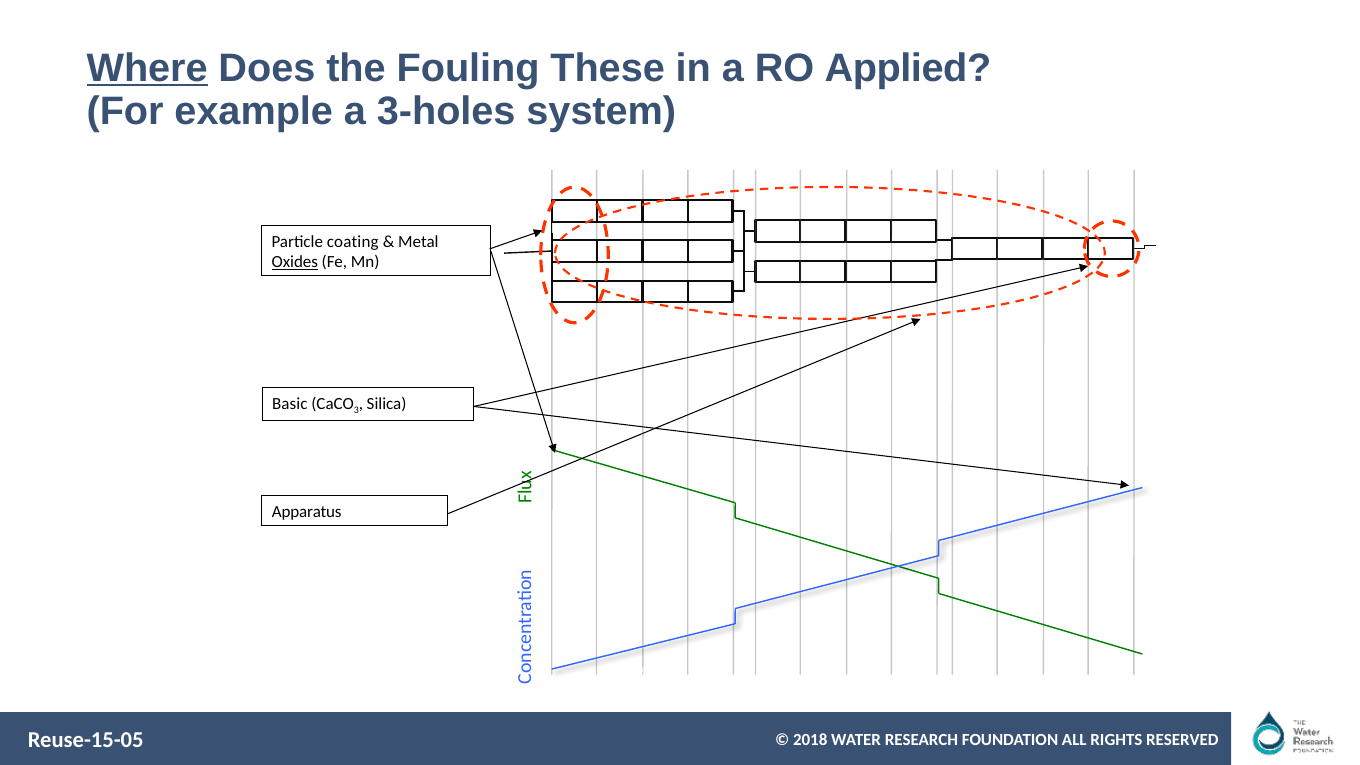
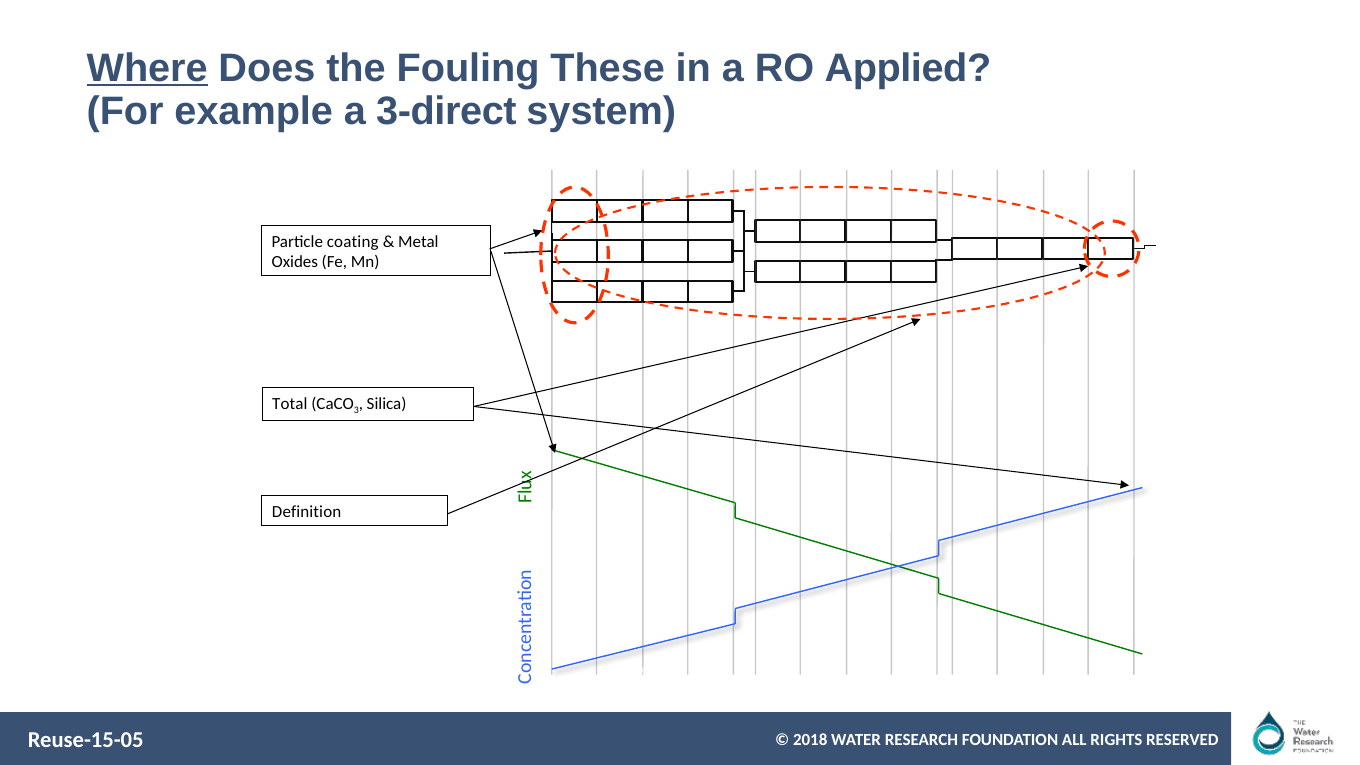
3-holes: 3-holes -> 3-direct (446, 111)
Oxides underline: present -> none (295, 262)
Basic: Basic -> Total (290, 404)
Apparatus: Apparatus -> Definition (307, 511)
